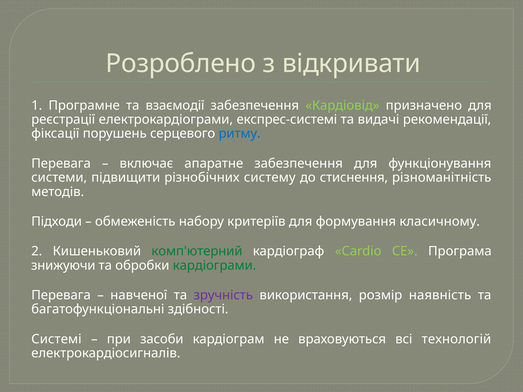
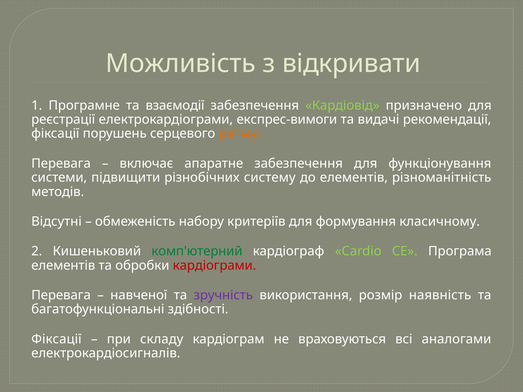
Розроблено: Розроблено -> Можливість (181, 63)
експрес-системі: експрес-системі -> експрес-вимоги (287, 120)
ритму colour: blue -> orange (240, 134)
до стиснення: стиснення -> елементів (354, 178)
Підходи: Підходи -> Відсутні (57, 222)
знижуючи: знижуючи -> елементів (63, 266)
кардіограми colour: green -> red (215, 266)
Системі: Системі -> Фіксації (56, 339)
засоби: засоби -> складу (162, 339)
технологій: технологій -> аналогами (457, 339)
